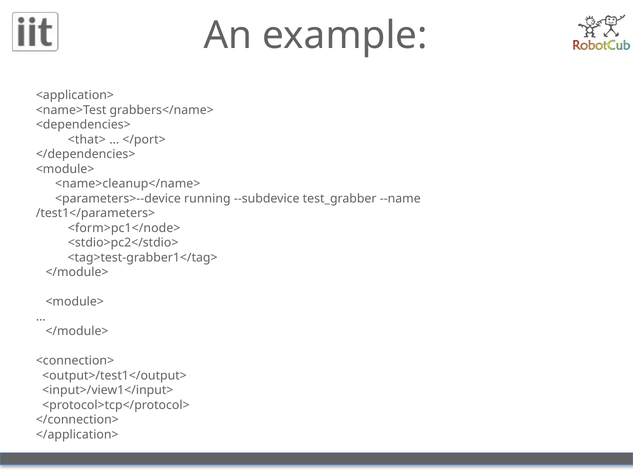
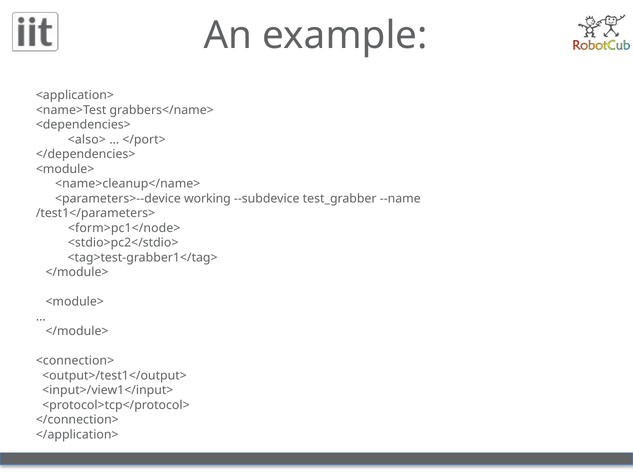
<that>: <that> -> <also> (87, 140)
running: running -> working (207, 199)
